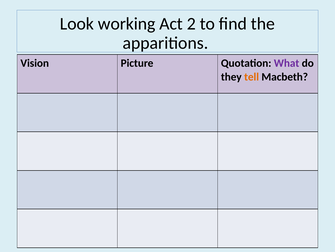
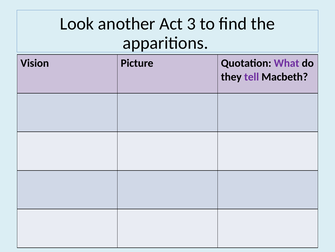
working: working -> another (127, 24)
2: 2 -> 3 (191, 24)
tell colour: orange -> purple (252, 77)
